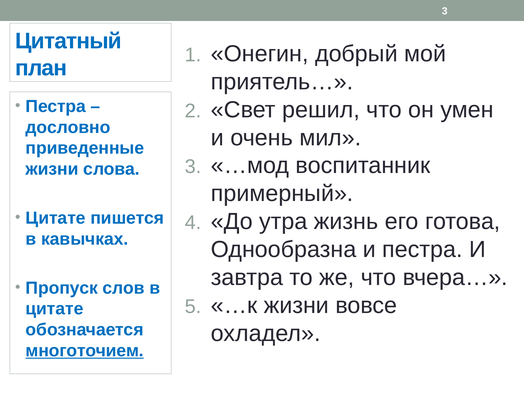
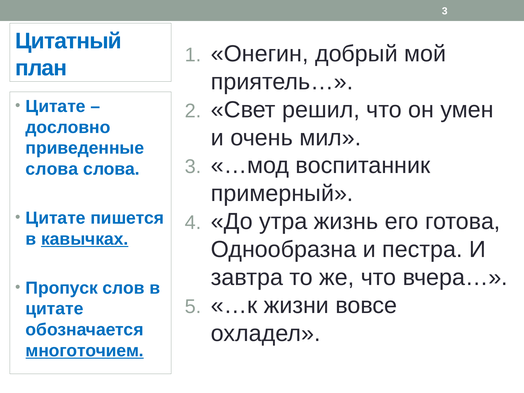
Пестра: Пестра -> Цитате (56, 106)
жизни: жизни -> слова (52, 169)
кавычках underline: none -> present (85, 239)
